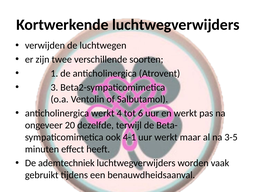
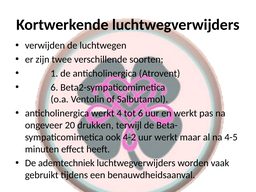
3: 3 -> 6 (54, 87)
dezelfde: dezelfde -> drukken (95, 125)
4-1: 4-1 -> 4-2 (129, 137)
3-5: 3-5 -> 4-5 (231, 137)
